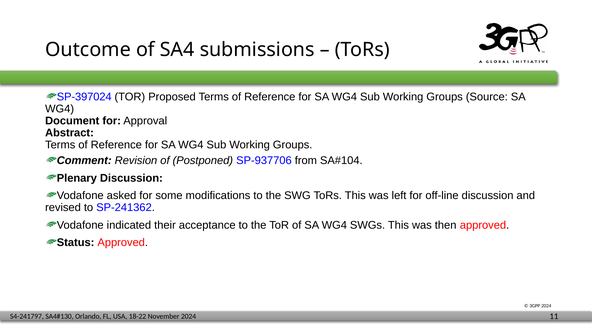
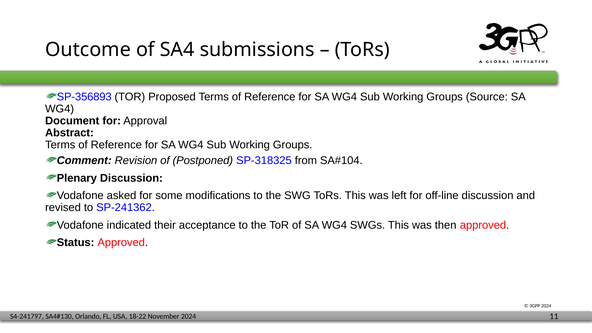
SP-397024: SP-397024 -> SP-356893 (84, 97)
SP-937706: SP-937706 -> SP-318325 (264, 160)
